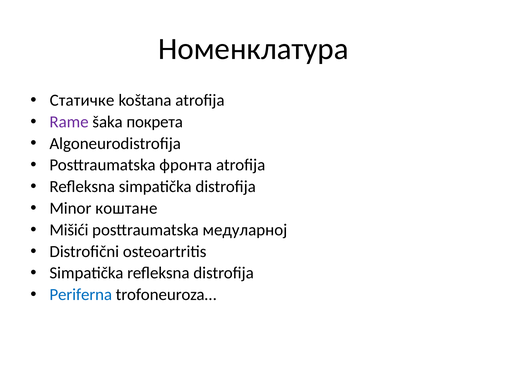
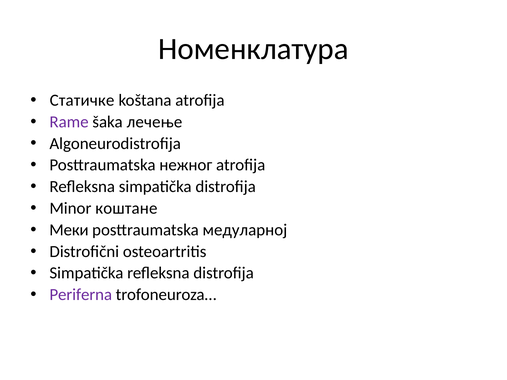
покрета: покрета -> лечење (154, 122)
фронта: фронта -> нежног (186, 165)
Mišići: Mišići -> Меки (69, 230)
Periferna colour: blue -> purple (81, 295)
